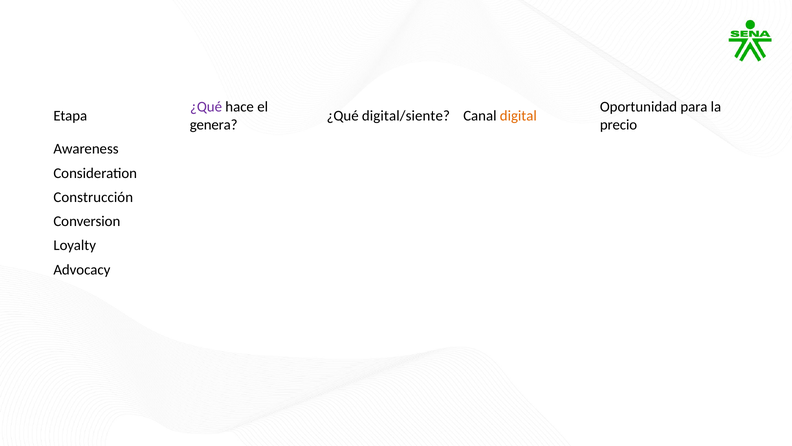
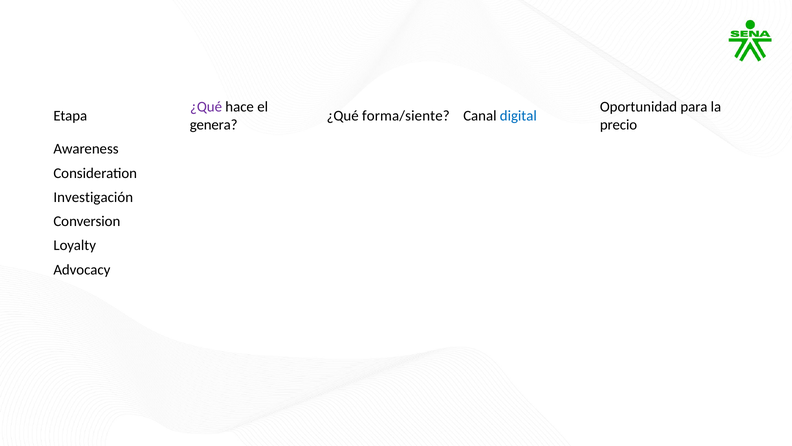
digital/siente: digital/siente -> forma/siente (406, 116)
digital colour: orange -> blue (518, 116)
Construcción: Construcción -> Investigación (93, 197)
